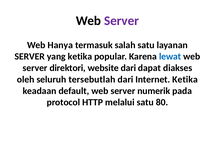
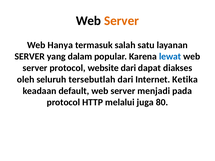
Server colour: purple -> orange (121, 21)
yang ketika: ketika -> dalam (80, 57)
server direktori: direktori -> protocol (68, 68)
numerik: numerik -> menjadi (154, 91)
melalui satu: satu -> juga (145, 103)
